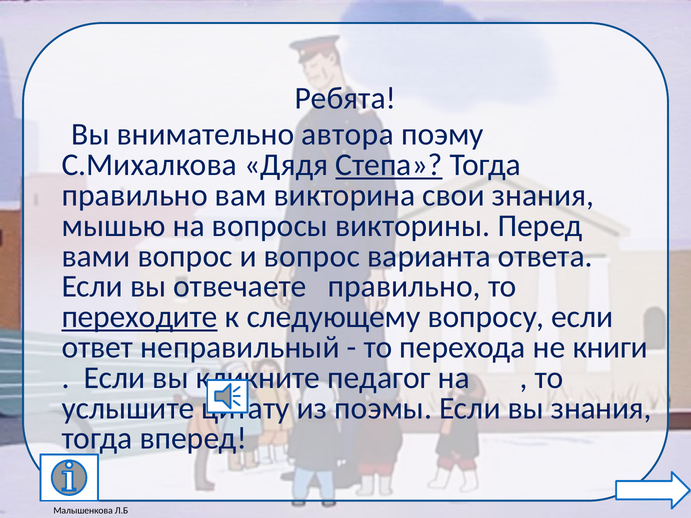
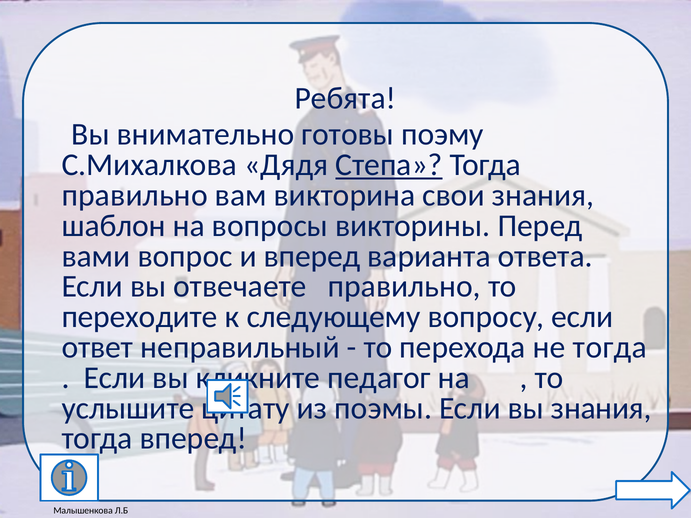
автора: автора -> готовы (348, 135)
мышью: мышью -> шаблон (114, 226)
и вопрос: вопрос -> вперед (312, 256)
переходите underline: present -> none (140, 317)
не книги: книги -> тогда (610, 347)
